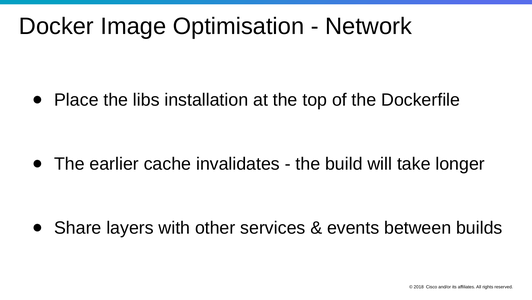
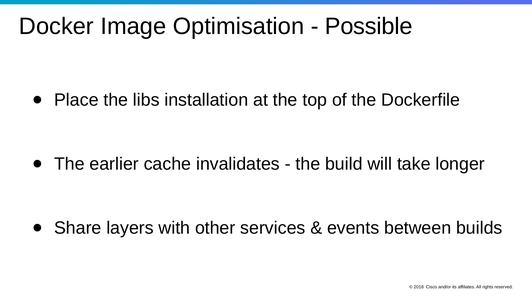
Network: Network -> Possible (369, 26)
